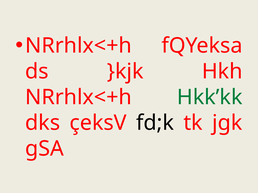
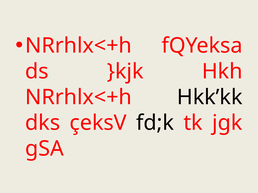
Hkk’kk colour: green -> black (210, 97)
